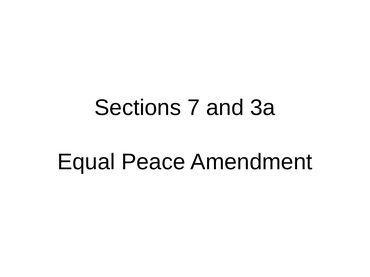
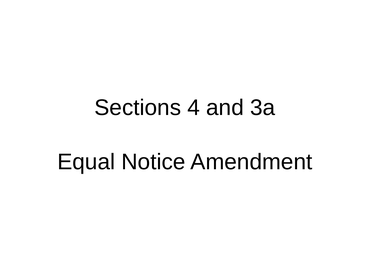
7: 7 -> 4 (194, 108)
Peace: Peace -> Notice (153, 162)
